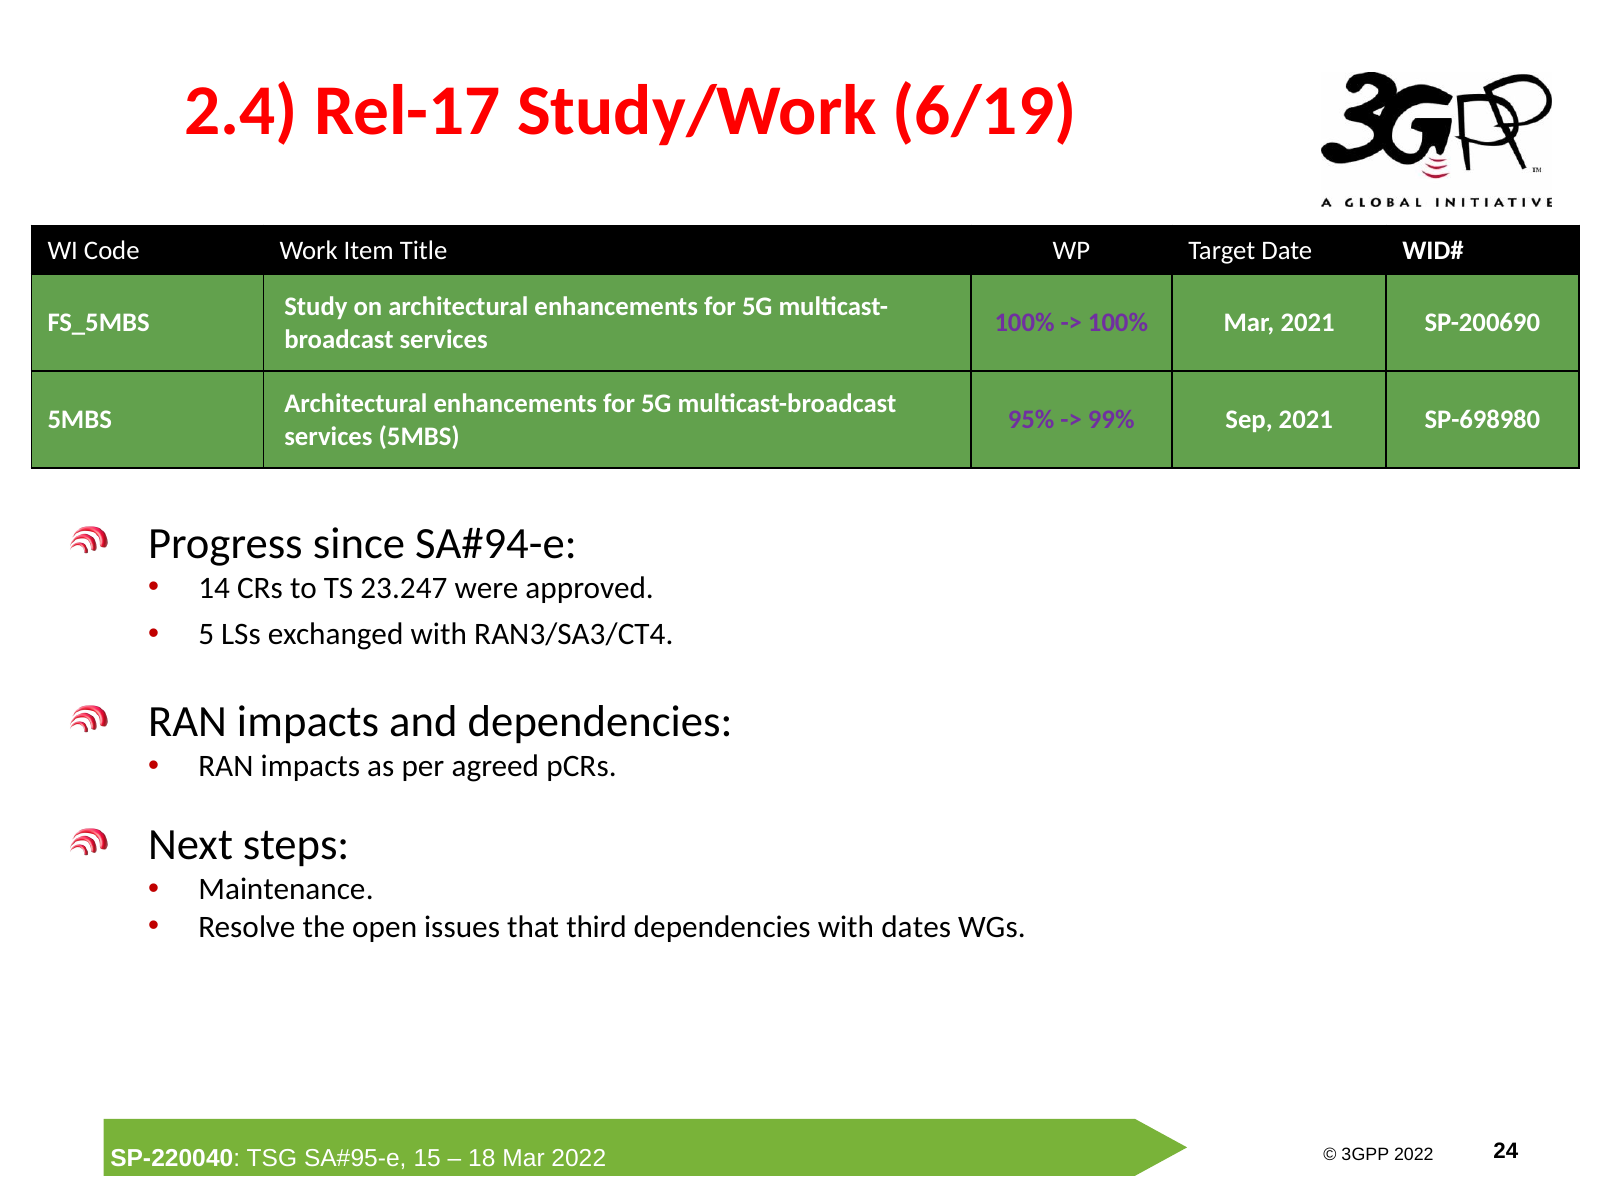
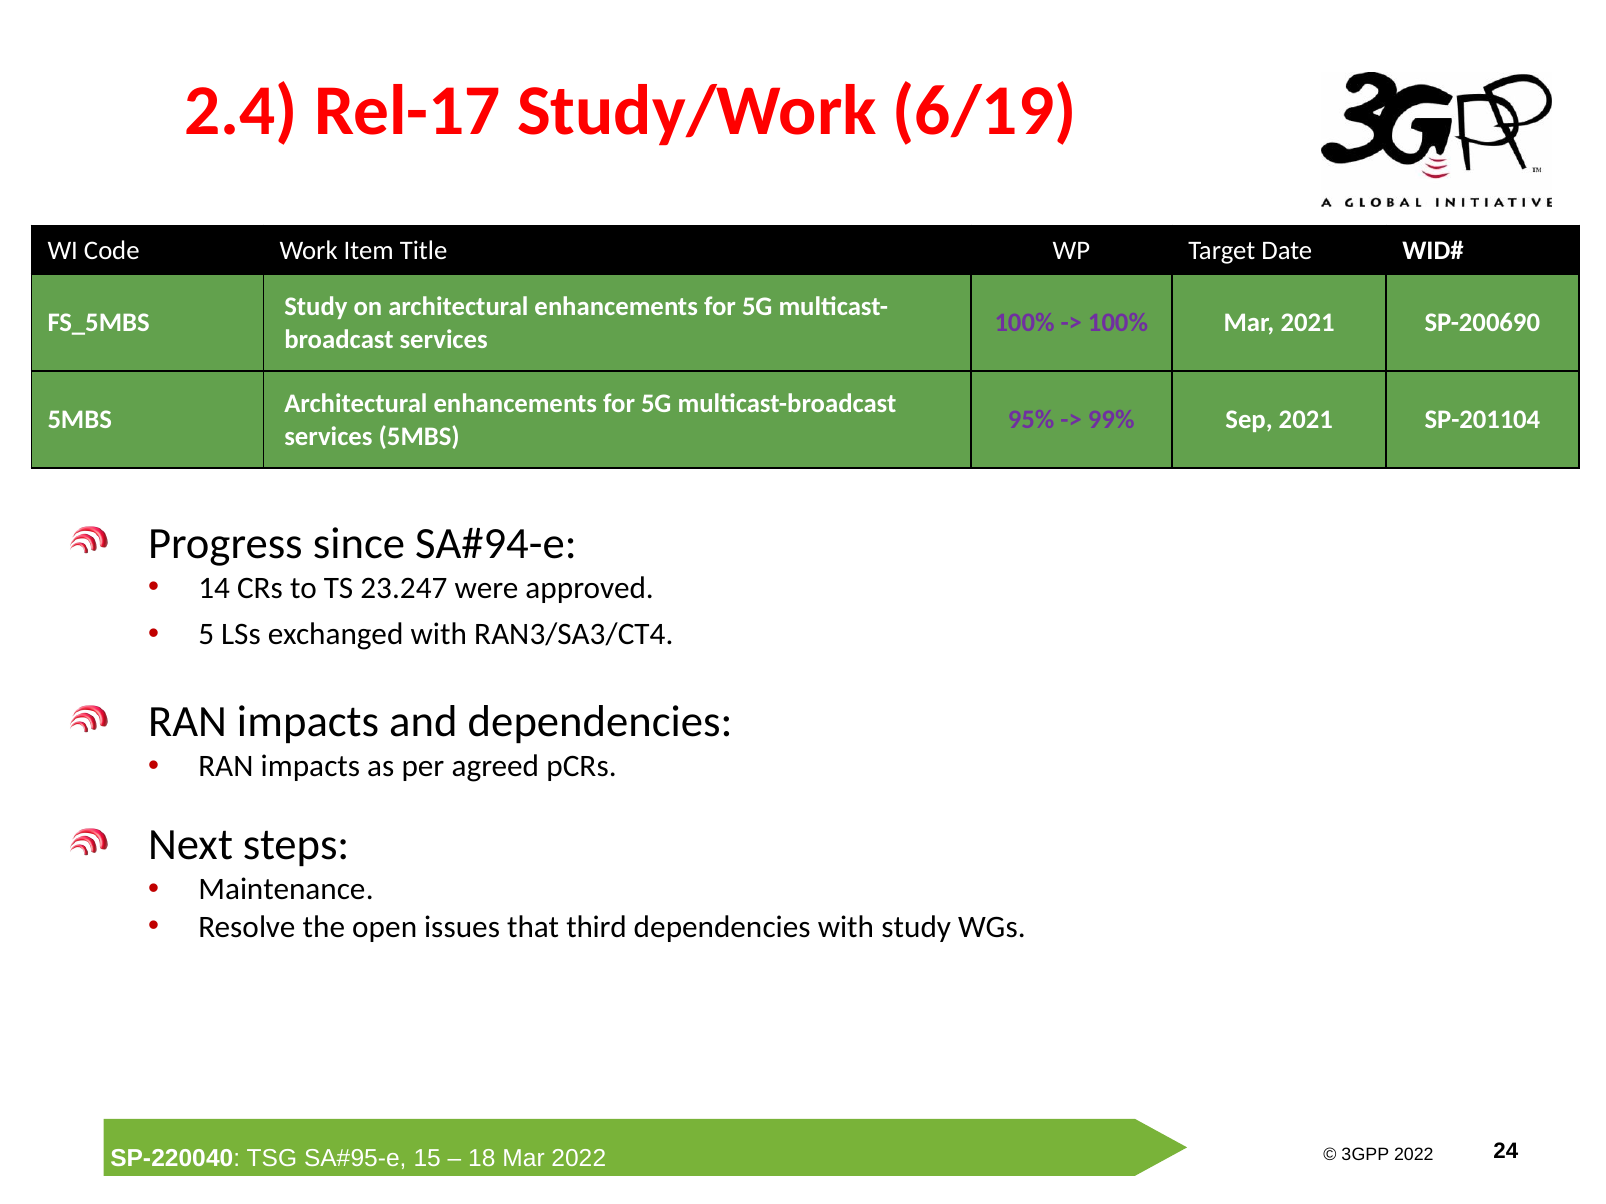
SP-698980: SP-698980 -> SP-201104 (1482, 420)
with dates: dates -> study (916, 928)
